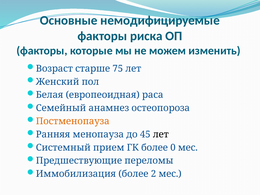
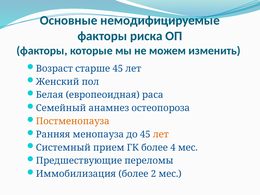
старше 75: 75 -> 45 (118, 69)
лет colour: black -> orange (161, 134)
0: 0 -> 4 (173, 148)
